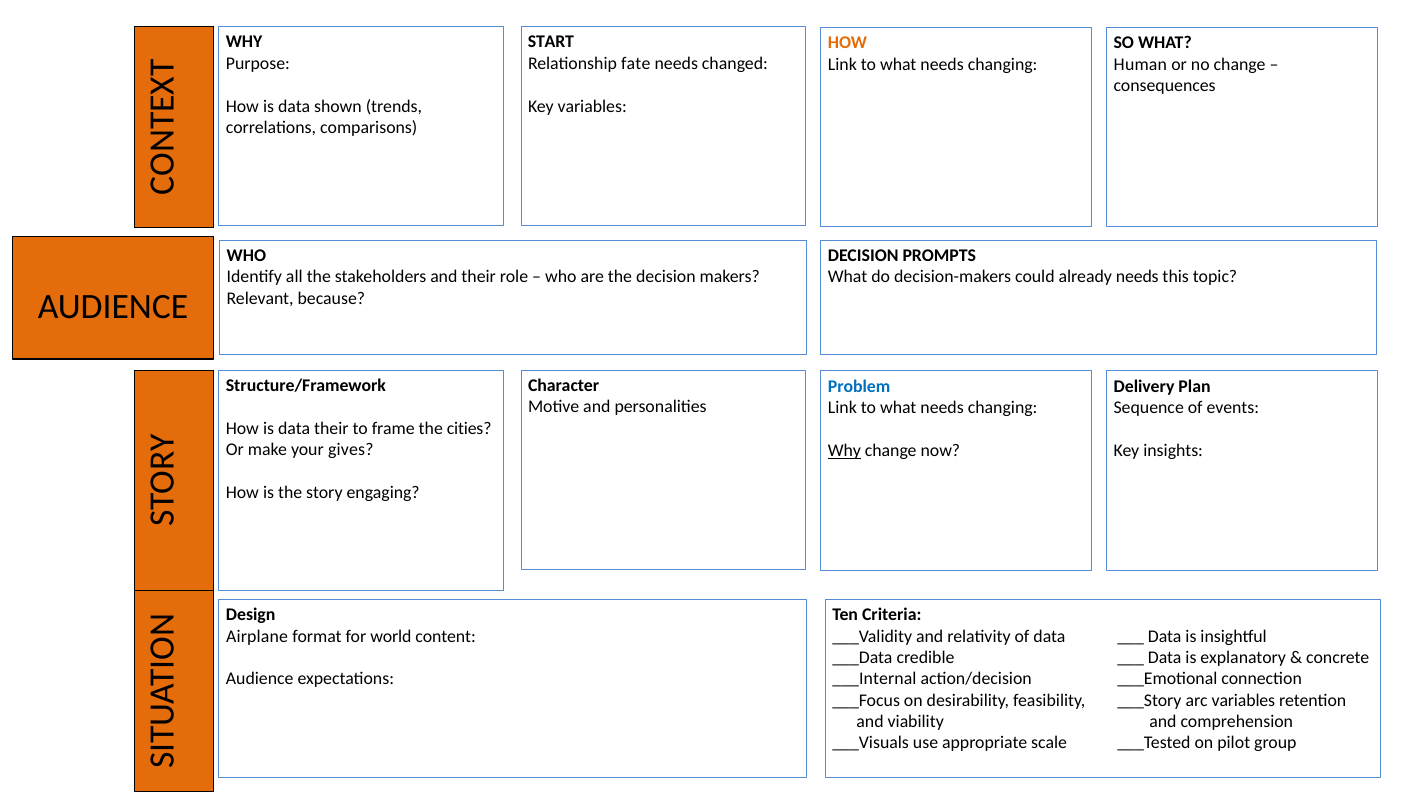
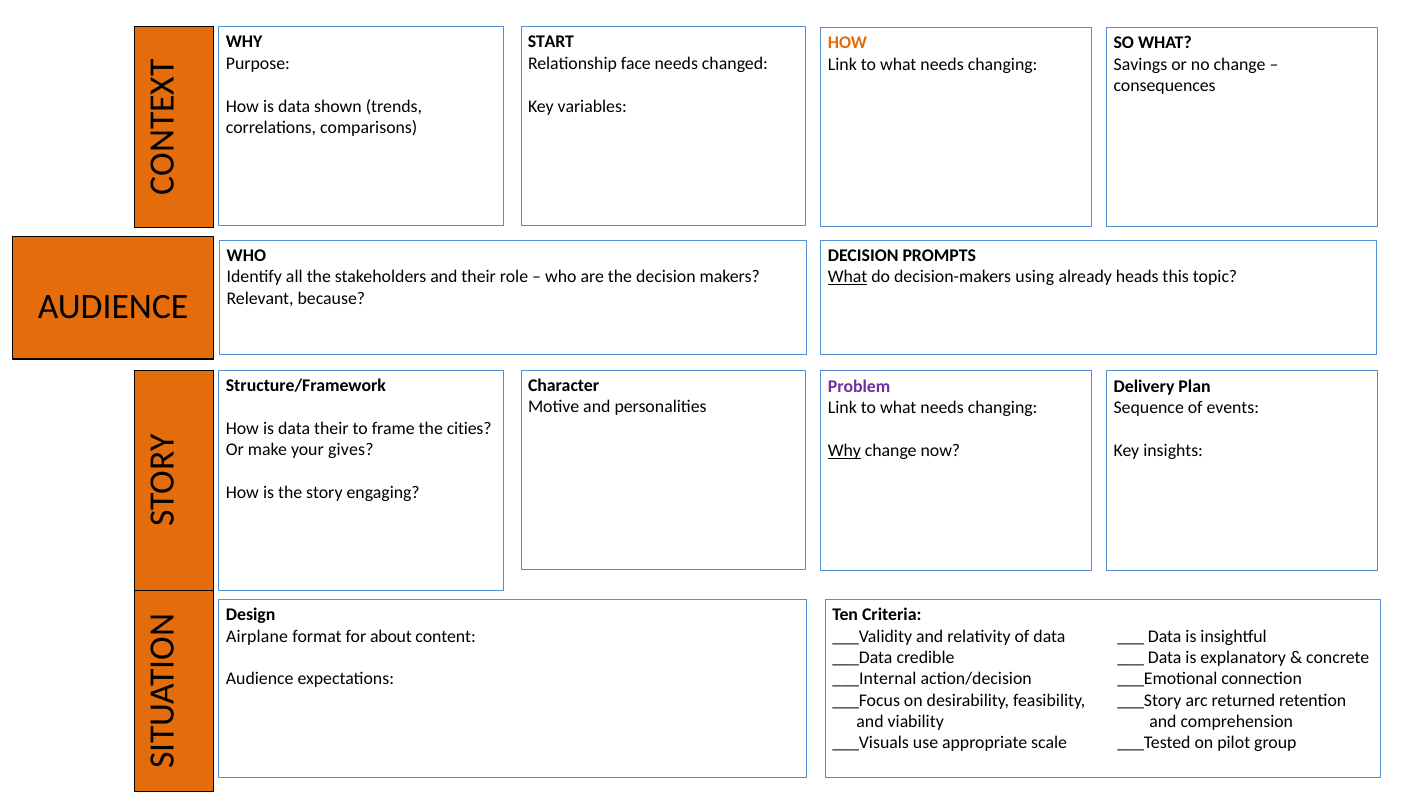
fate: fate -> face (636, 64)
Human: Human -> Savings (1140, 64)
What underline: none -> present (848, 277)
could: could -> using (1035, 277)
already needs: needs -> heads (1137, 277)
Problem colour: blue -> purple (859, 387)
world: world -> about (391, 637)
arc variables: variables -> returned (1243, 701)
